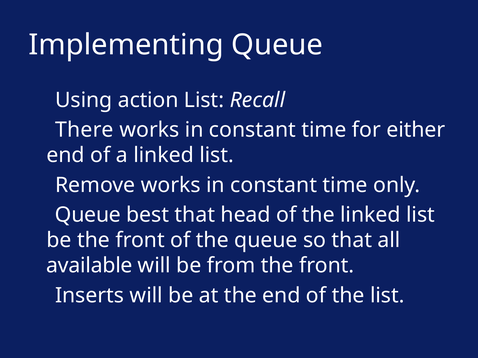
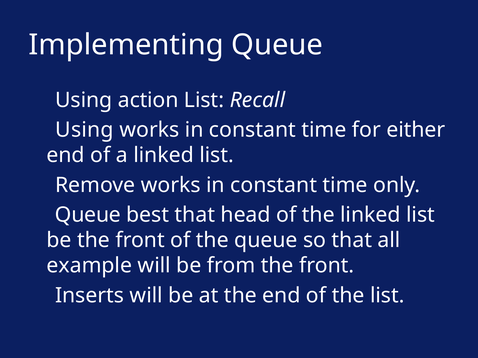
There: There -> Using (84, 130)
available: available -> example (89, 266)
